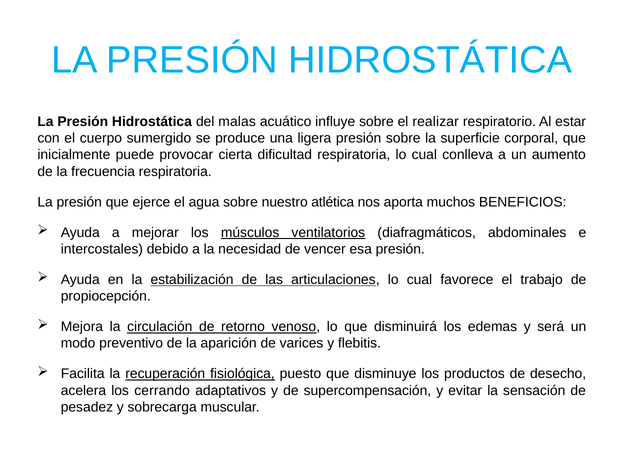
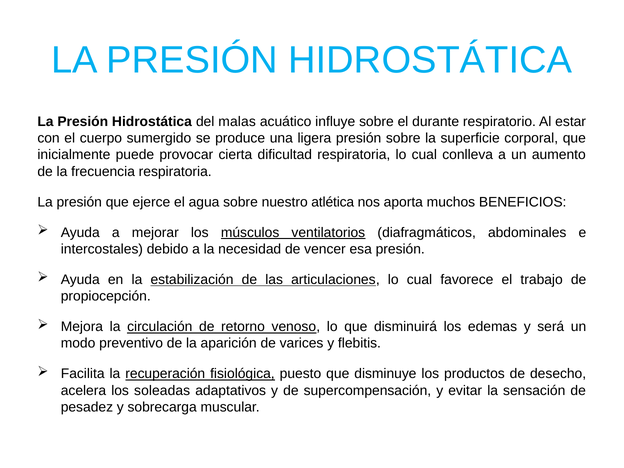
realizar: realizar -> durante (436, 122)
cerrando: cerrando -> soleadas (162, 390)
